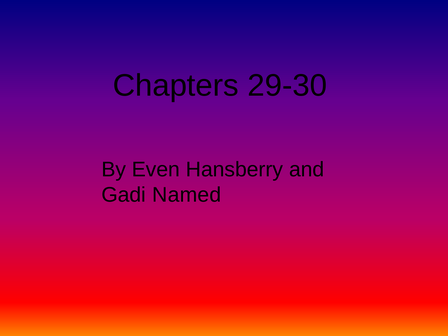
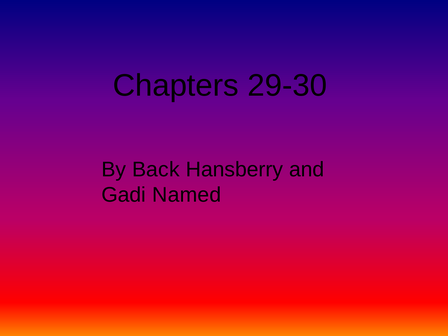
Even: Even -> Back (156, 169)
